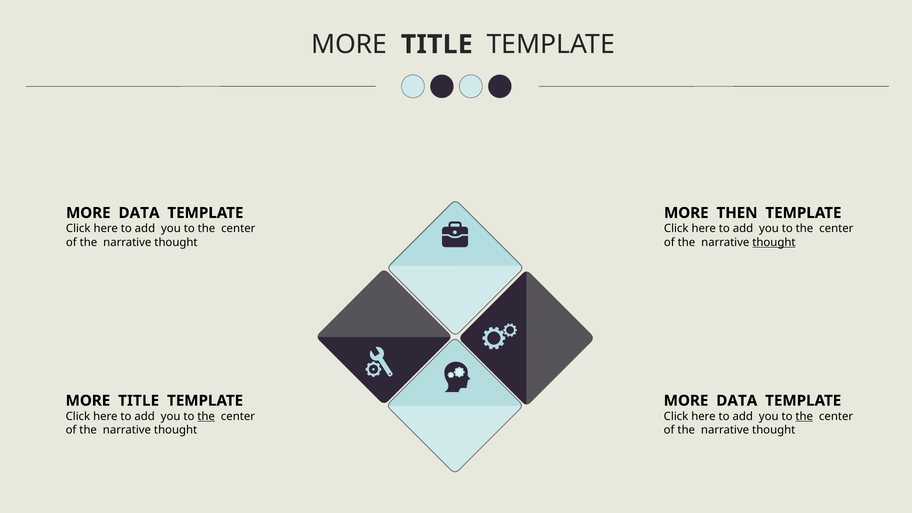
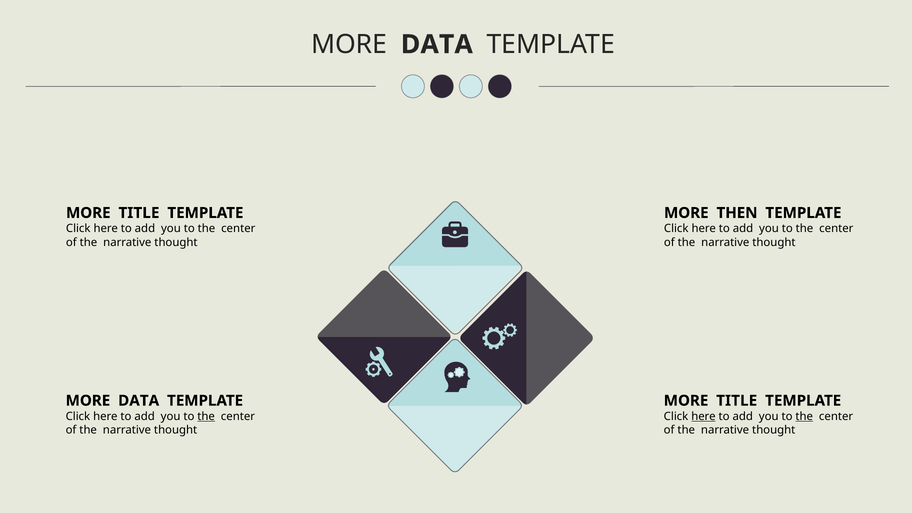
TITLE: TITLE -> DATA (437, 44)
DATA: DATA -> TITLE (139, 213)
thought underline: present -> none (774, 242)
TITLE: TITLE -> DATA (139, 401)
DATA: DATA -> TITLE (737, 401)
here underline: none -> present (703, 416)
